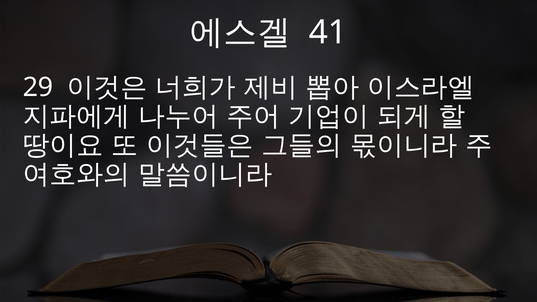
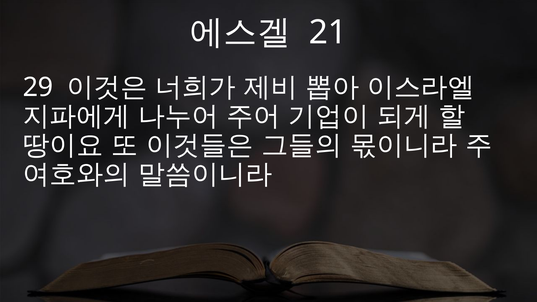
41: 41 -> 21 (328, 32)
